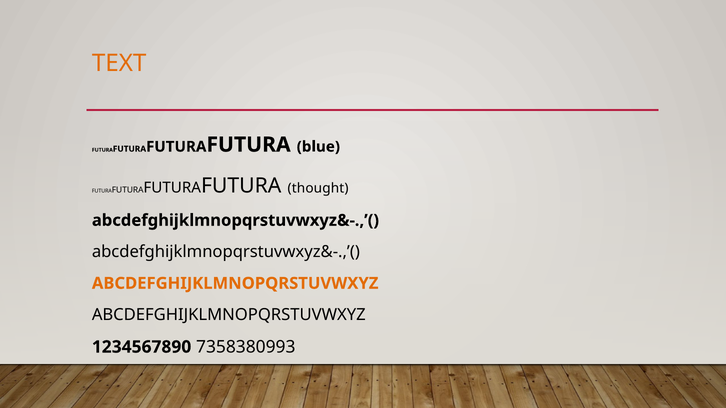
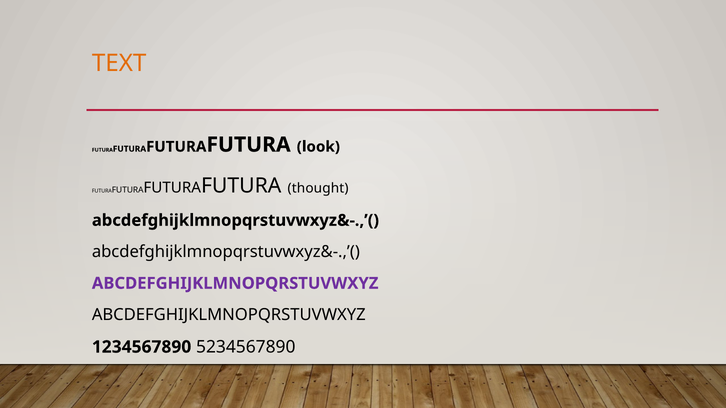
blue: blue -> look (318, 147)
ABCDEFGHIJKLMNOPQRSTUVWXYZ colour: orange -> purple (235, 284)
7358380993: 7358380993 -> 5234567890 (246, 347)
